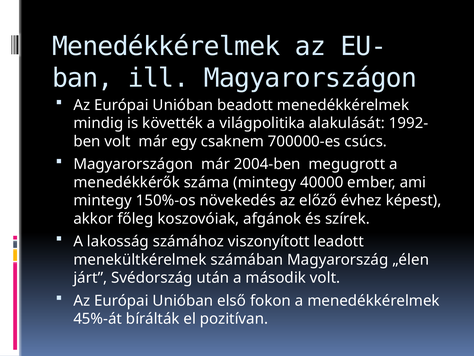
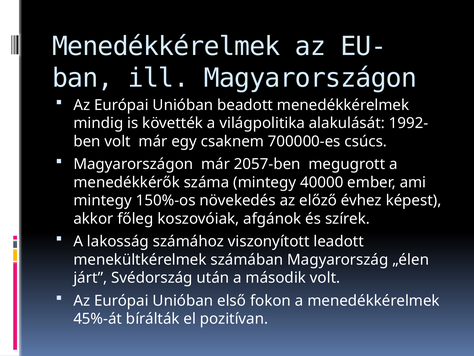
2004-ben: 2004-ben -> 2057-ben (267, 164)
